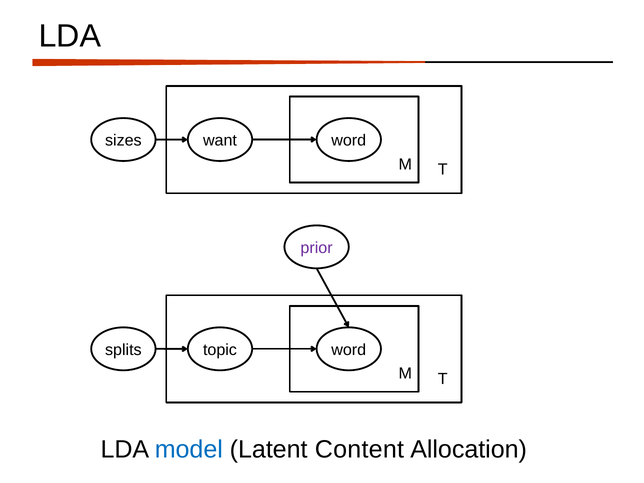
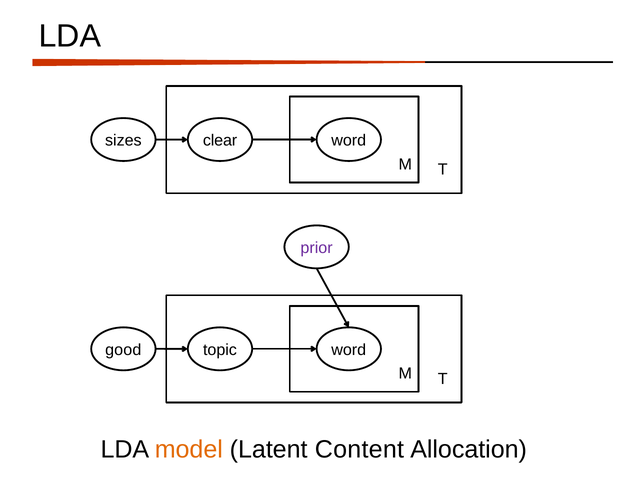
want: want -> clear (220, 141)
splits: splits -> good (123, 350)
model colour: blue -> orange (189, 449)
